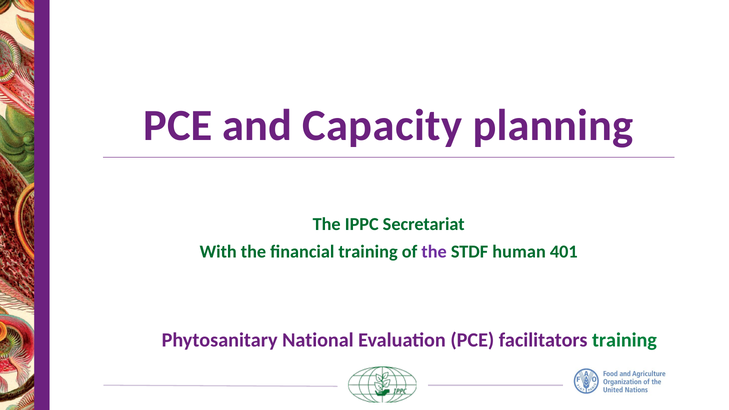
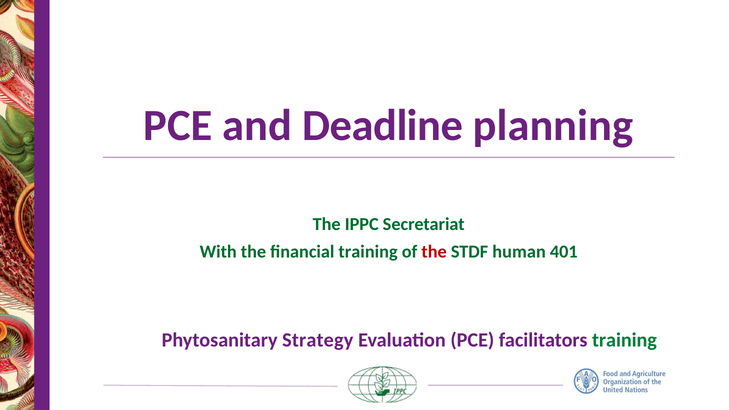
Capacity: Capacity -> Deadline (383, 125)
the colour: purple -> red (434, 252)
National: National -> Strategy (318, 340)
